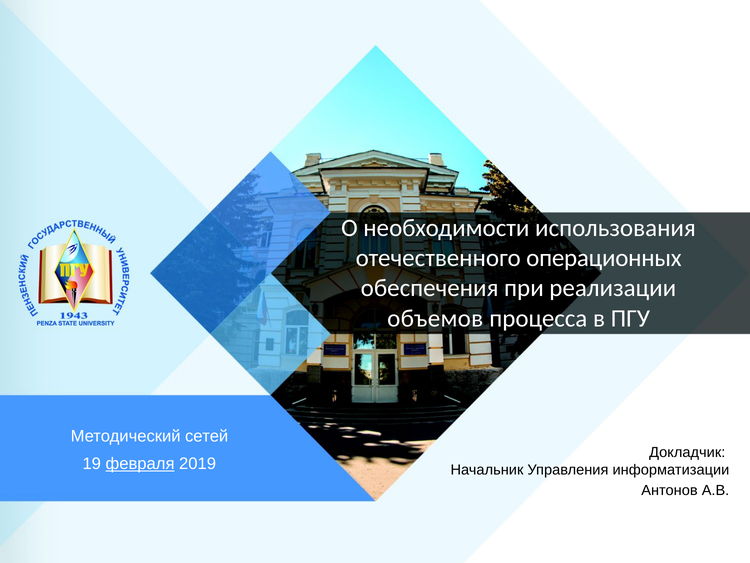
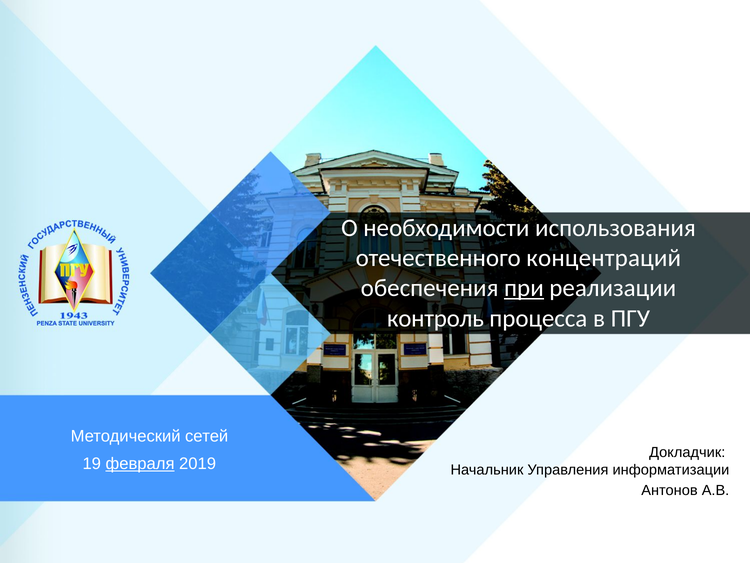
операционных: операционных -> концентраций (604, 258)
при underline: none -> present (524, 288)
объемов: объемов -> контроль (435, 318)
